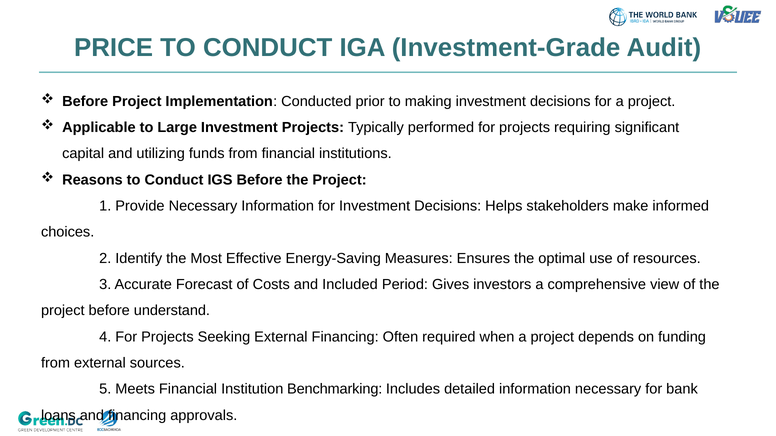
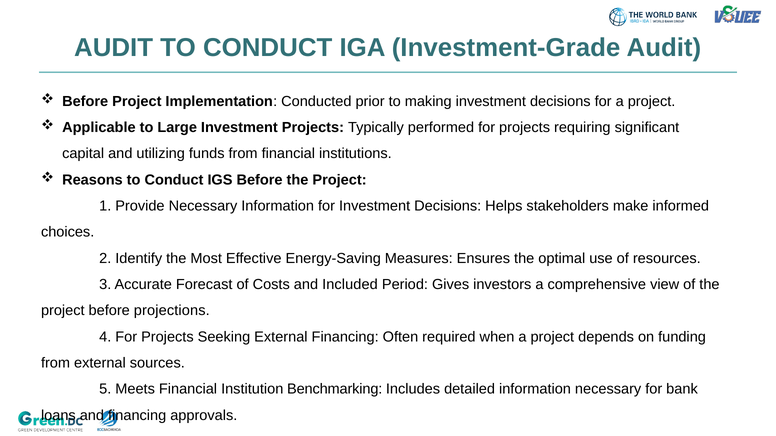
PRICE: PRICE -> AUDIT (114, 48)
understand: understand -> projections (172, 311)
